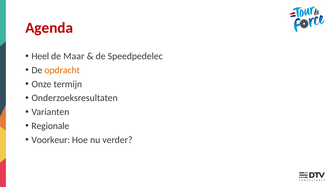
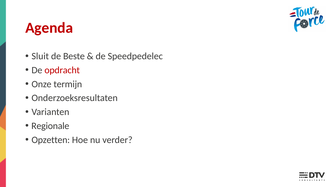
Heel: Heel -> Sluit (40, 56)
Maar: Maar -> Beste (74, 56)
opdracht colour: orange -> red (62, 70)
Voorkeur: Voorkeur -> Opzetten (51, 140)
